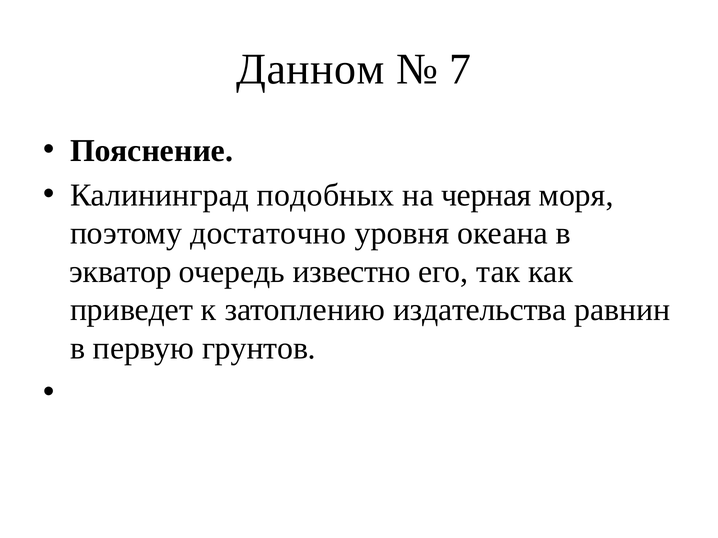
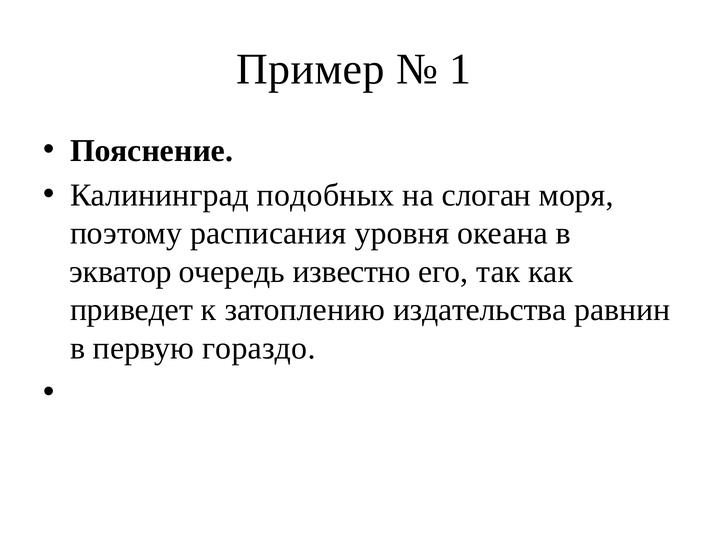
Данном: Данном -> Пример (310, 70)
7: 7 -> 1 (460, 70)
черная: черная -> слоган (486, 195)
достаточно: достаточно -> расписания (268, 234)
грунтов: грунтов -> гораздо (259, 349)
